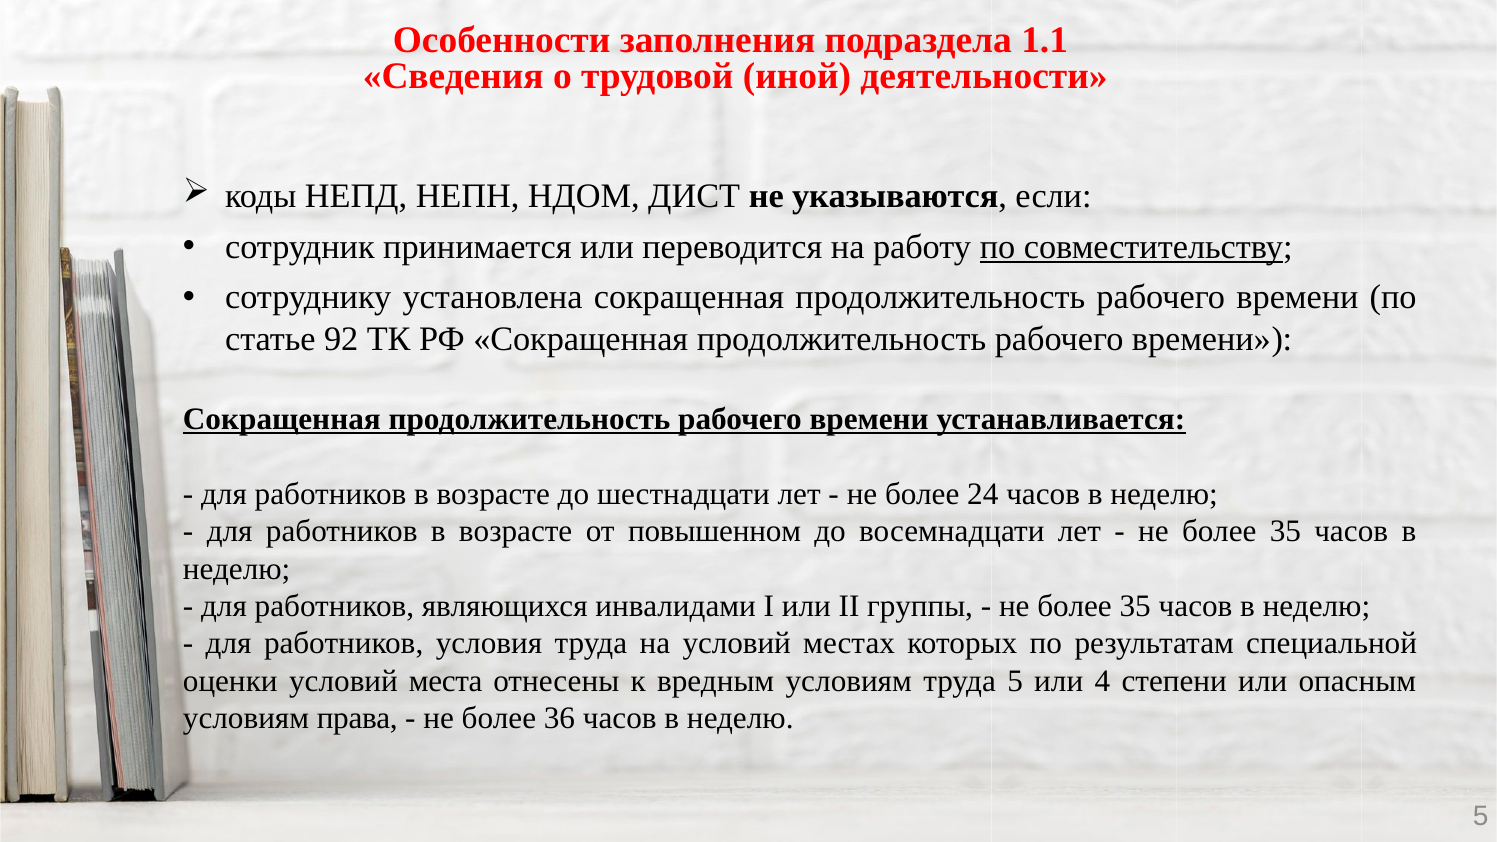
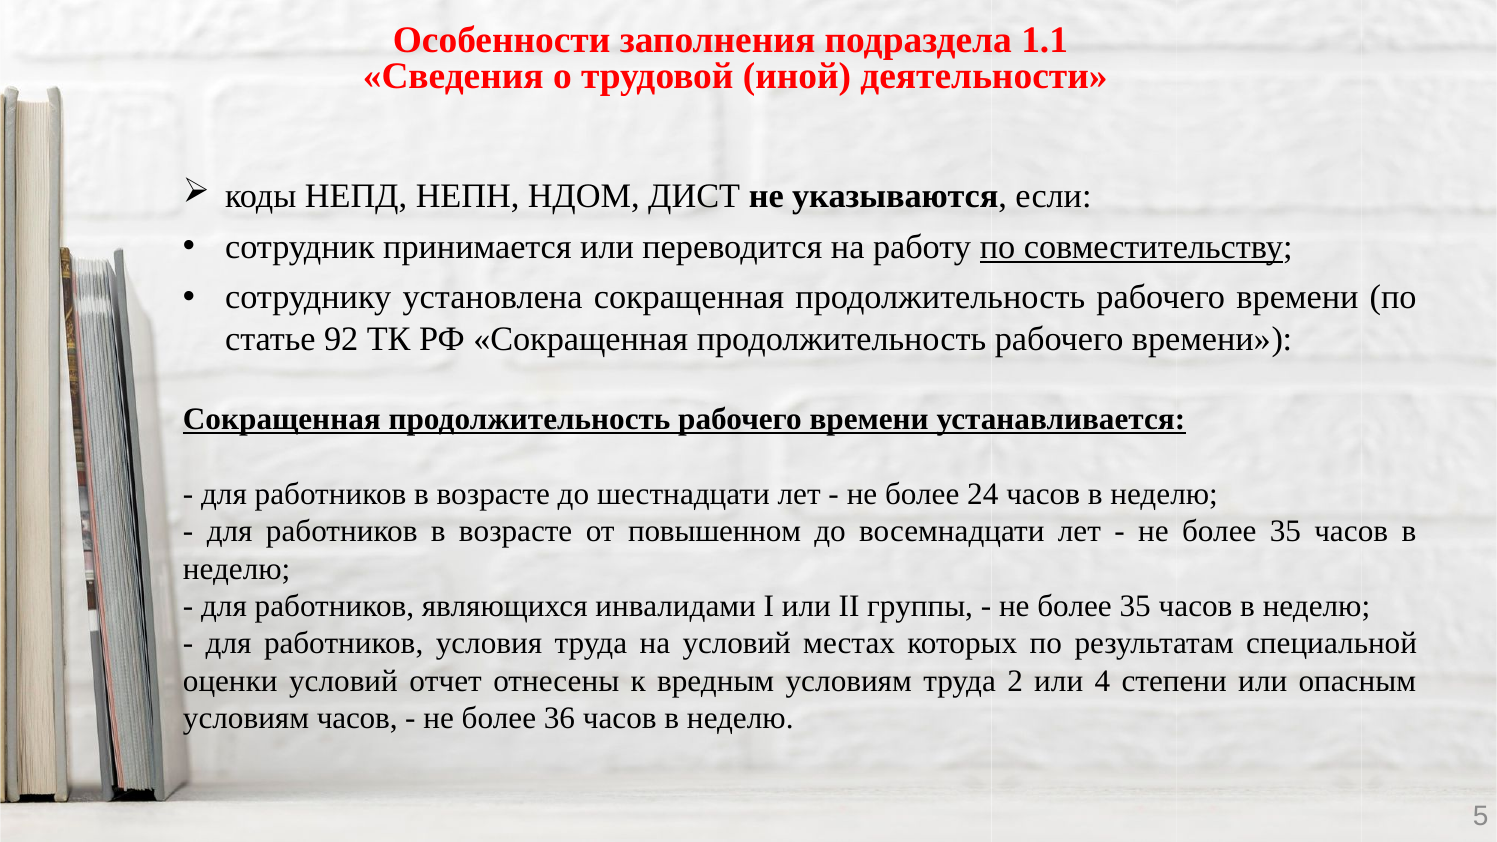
места: места -> отчет (446, 681)
труда 5: 5 -> 2 (1015, 681)
условиям права: права -> часов (357, 719)
